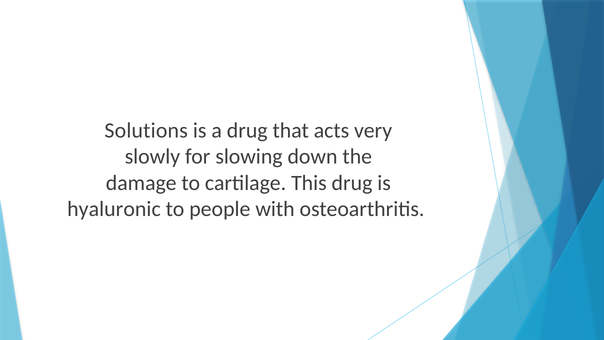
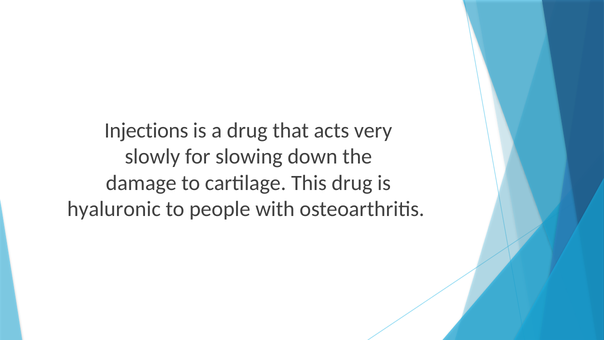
Solutions: Solutions -> Injections (146, 130)
